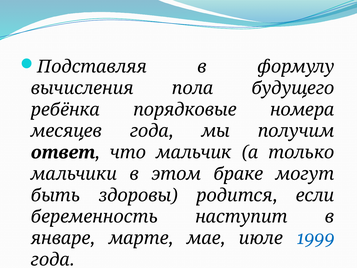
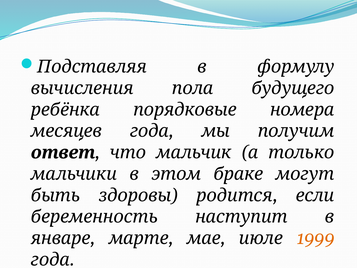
1999 colour: blue -> orange (315, 238)
